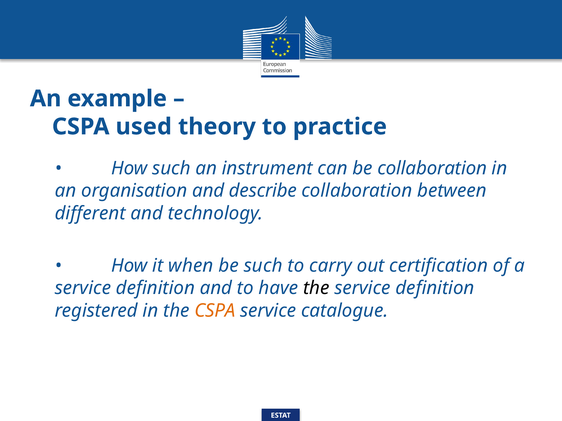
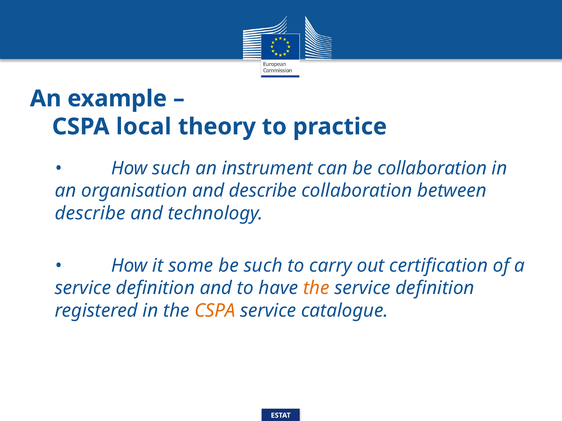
used: used -> local (144, 127)
different: different -> describe (90, 214)
when: when -> some (191, 266)
the colour: black -> orange (316, 288)
